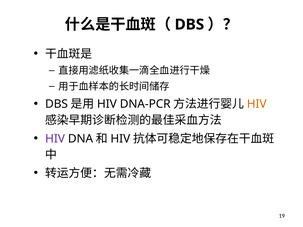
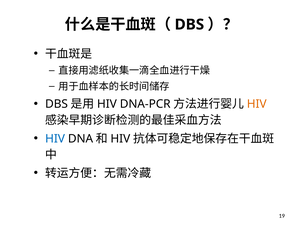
HIV colour: purple -> blue (55, 139)
